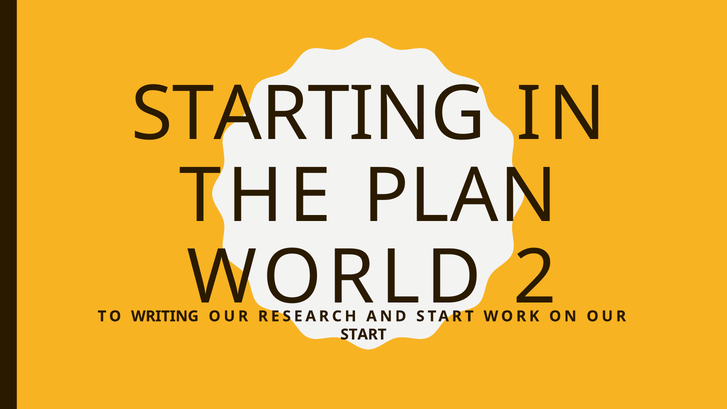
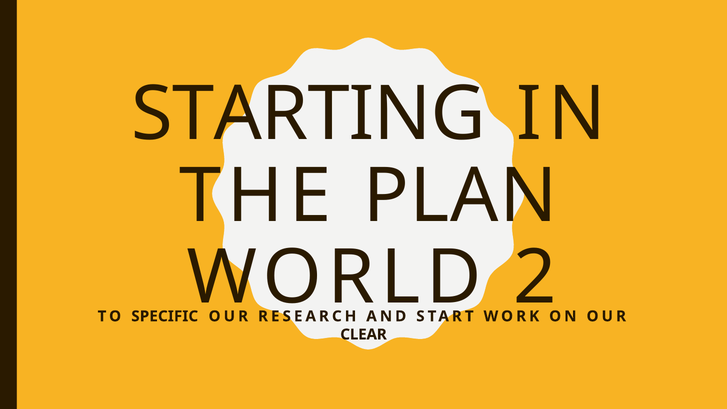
WRITING: WRITING -> SPECIFIC (165, 316)
START: START -> CLEAR (364, 334)
